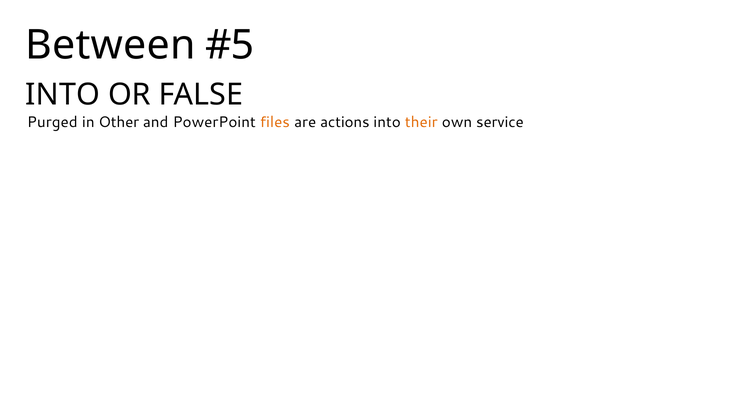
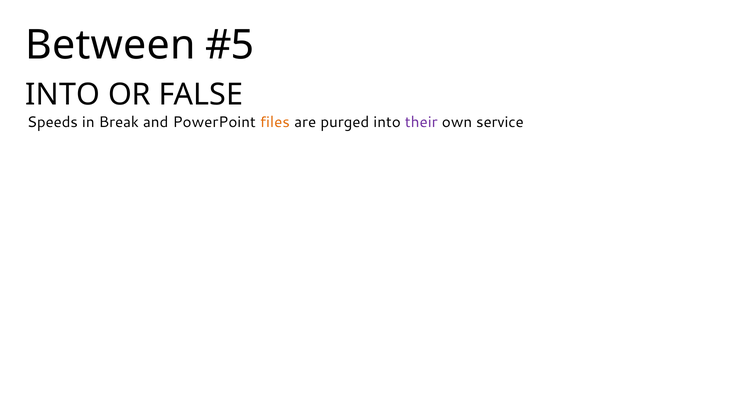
Purged: Purged -> Speeds (52, 122)
Other: Other -> Break (119, 122)
actions: actions -> purged (345, 122)
their colour: orange -> purple (421, 122)
